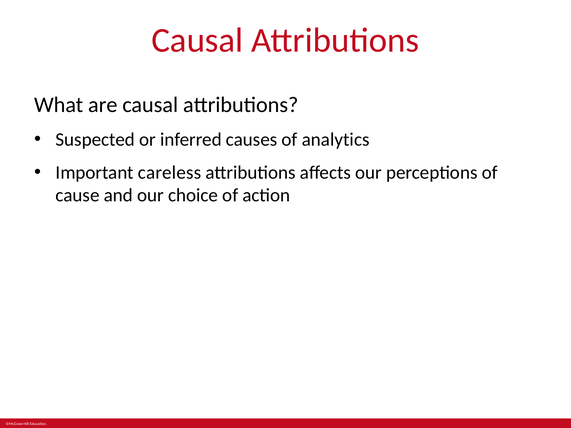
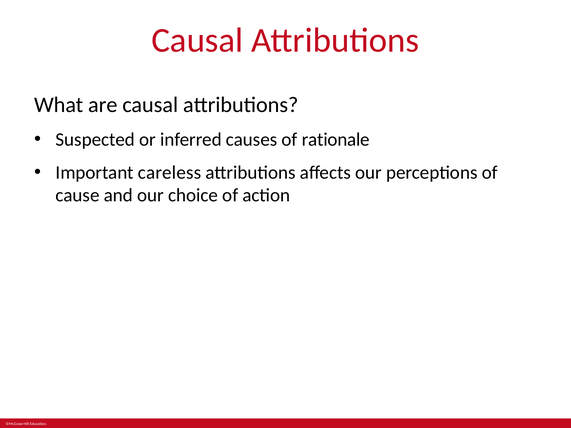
analytics: analytics -> rationale (336, 140)
